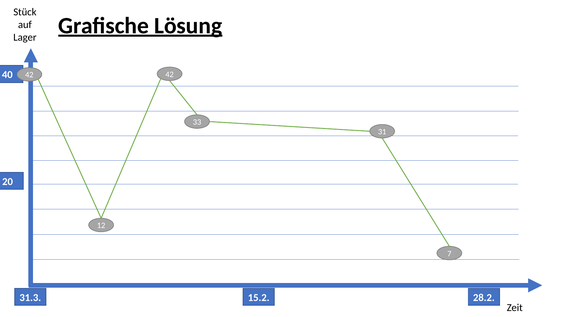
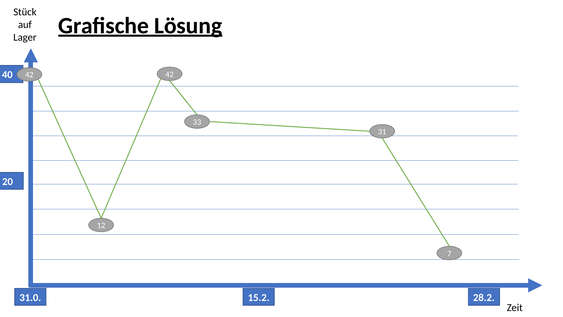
31.3: 31.3 -> 31.0 (30, 297)
